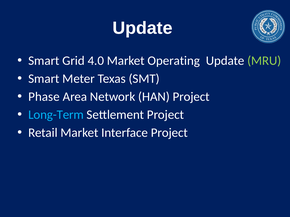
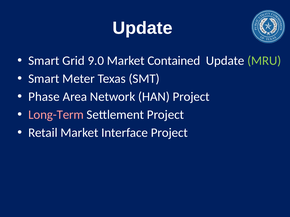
4.0: 4.0 -> 9.0 (96, 61)
Operating: Operating -> Contained (174, 61)
Long-Term colour: light blue -> pink (56, 115)
